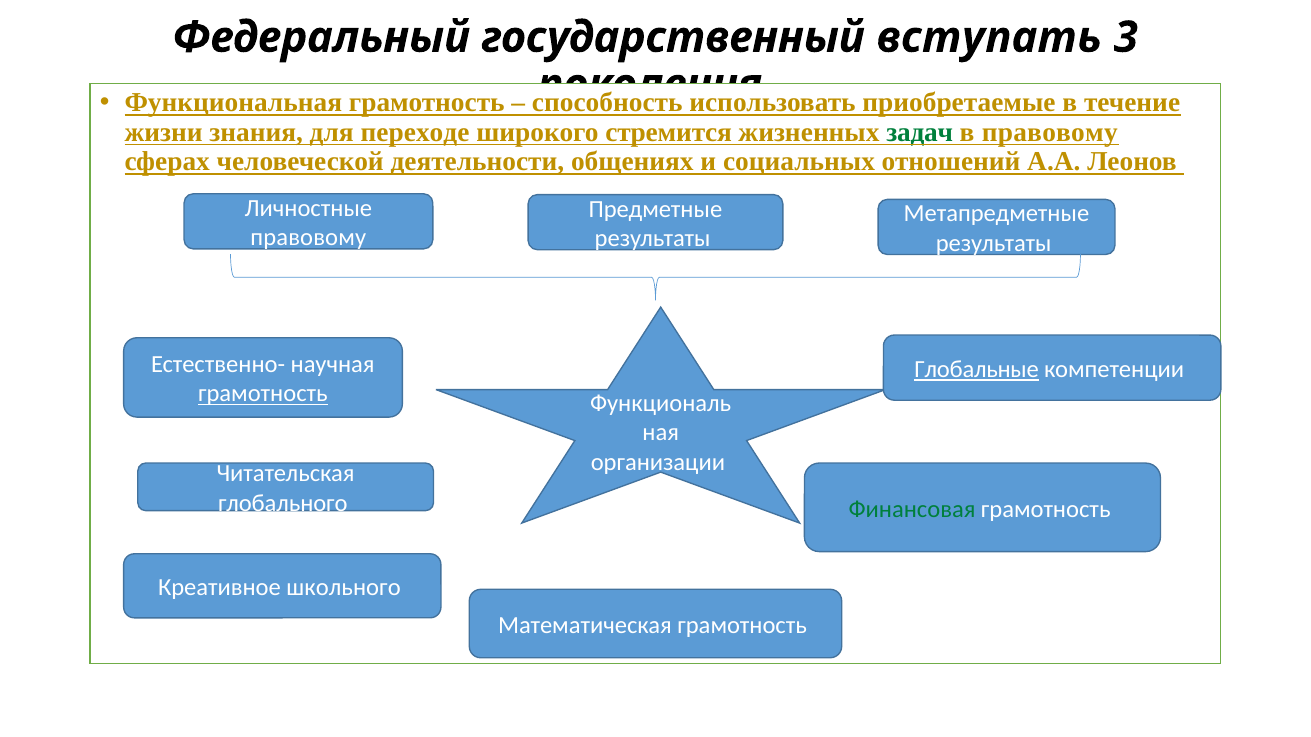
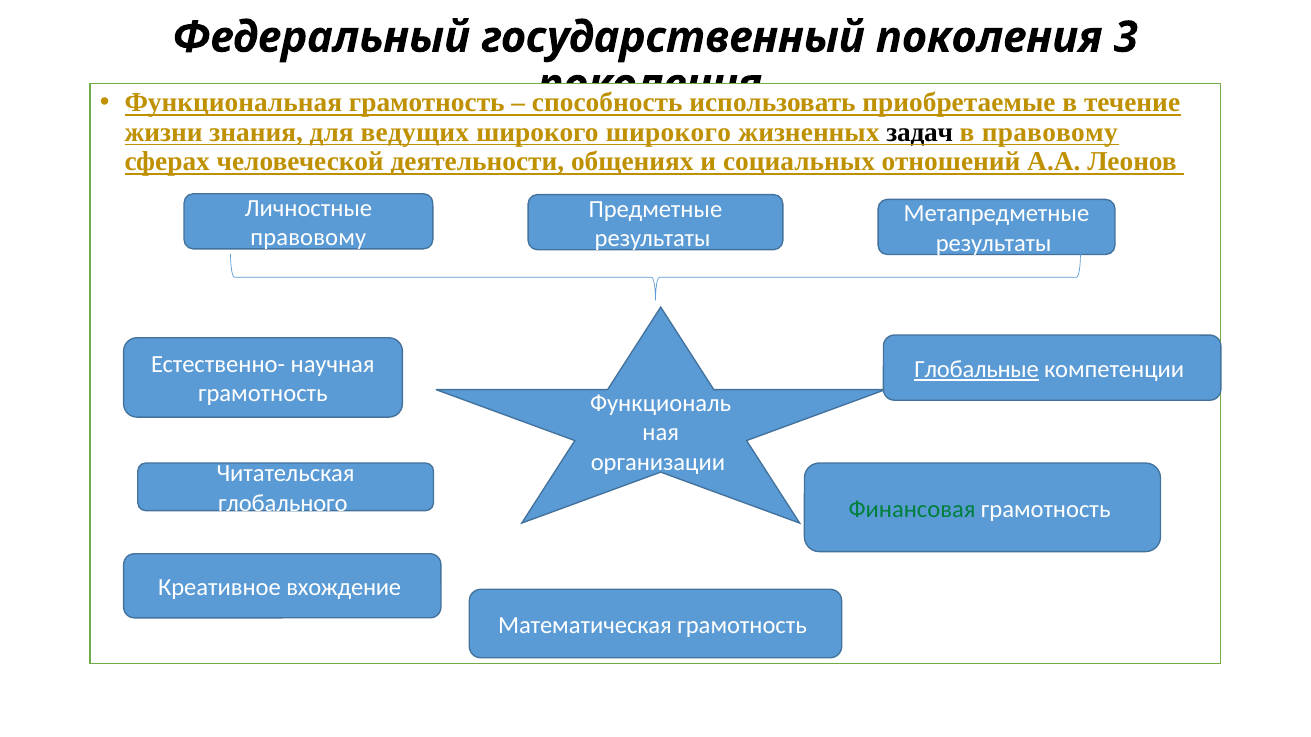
государственный вступать: вступать -> поколения (989, 37)
переходе: переходе -> ведущих (415, 132)
широкого стремится: стремится -> широкого (668, 132)
задач colour: green -> black (920, 132)
грамотность underline: present -> none (263, 394)
школьного: школьного -> вхождение (344, 588)
